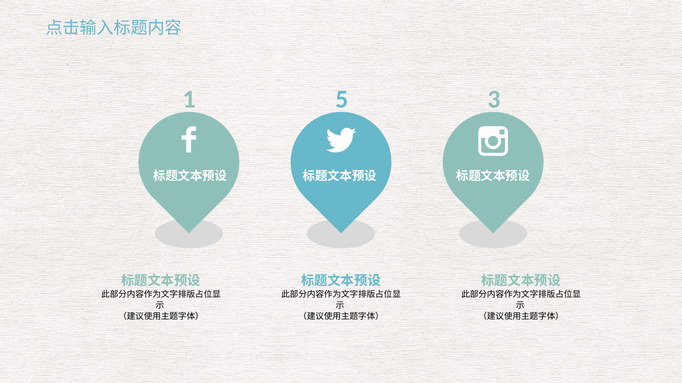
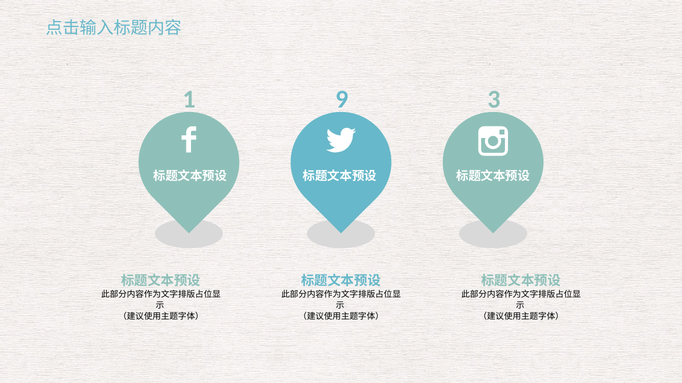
5: 5 -> 9 (342, 100)
